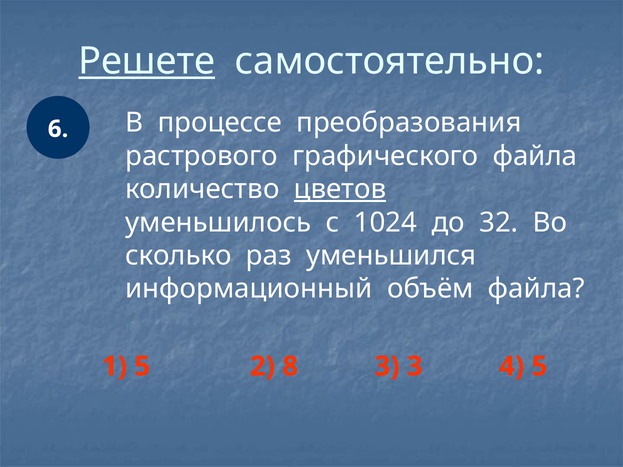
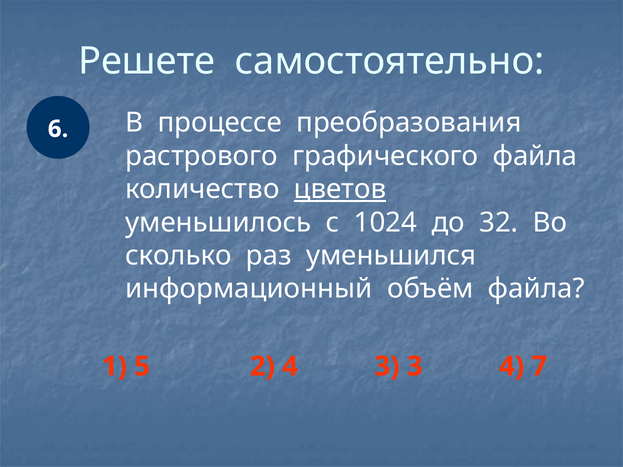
Решете underline: present -> none (147, 61)
2 8: 8 -> 4 (290, 367)
4 5: 5 -> 7 (539, 367)
